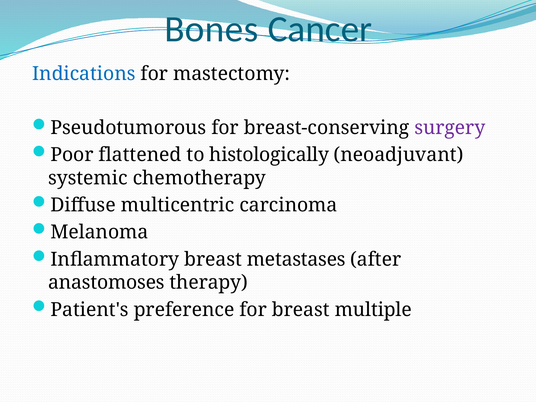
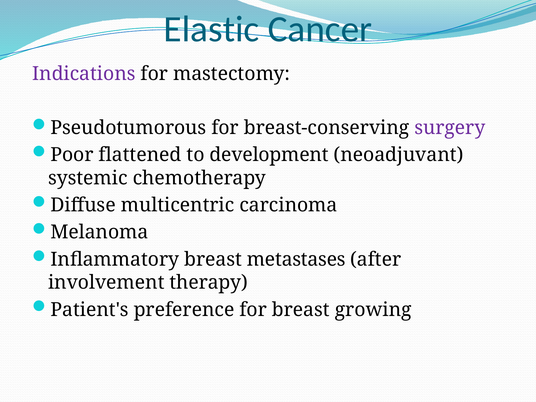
Bones: Bones -> Elastic (211, 29)
Indications colour: blue -> purple (84, 74)
histologically: histologically -> development (269, 155)
anastomoses: anastomoses -> involvement (106, 283)
multiple: multiple -> growing (373, 310)
